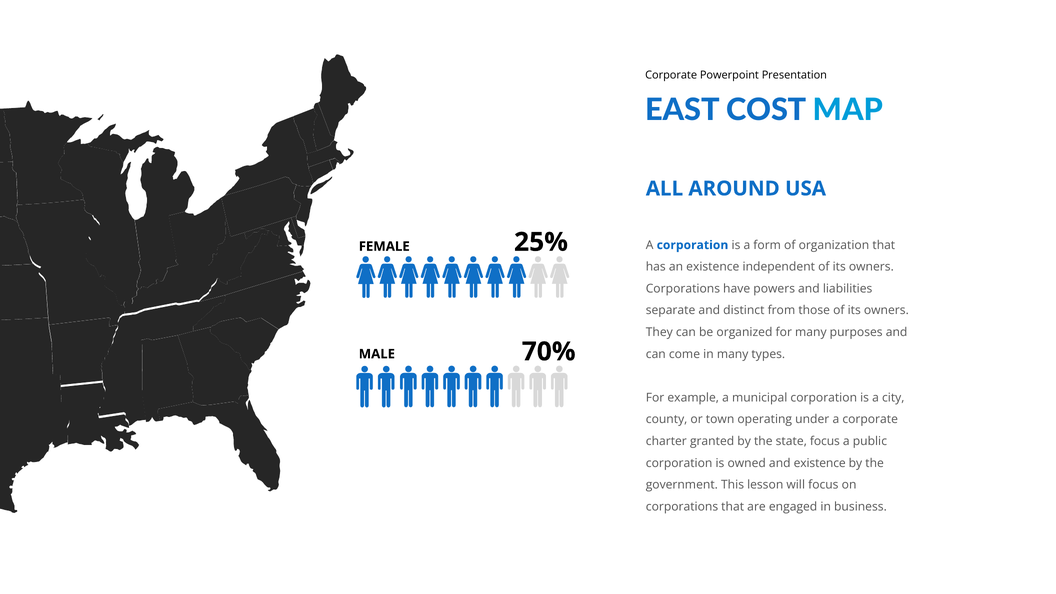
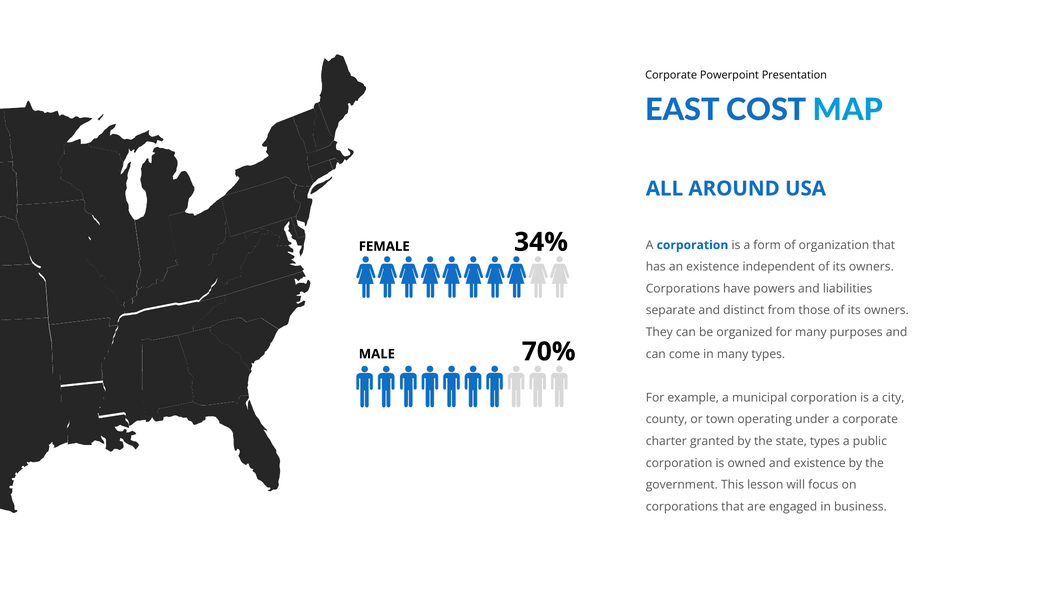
25%: 25% -> 34% (541, 242)
state focus: focus -> types (825, 441)
